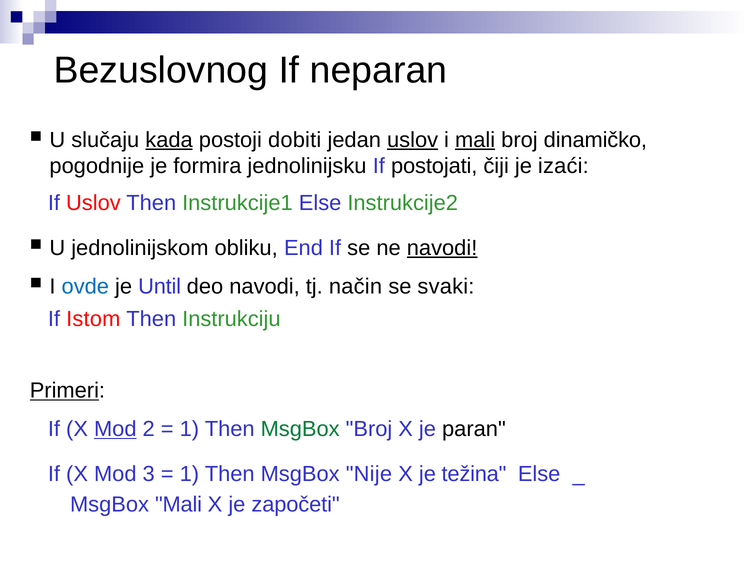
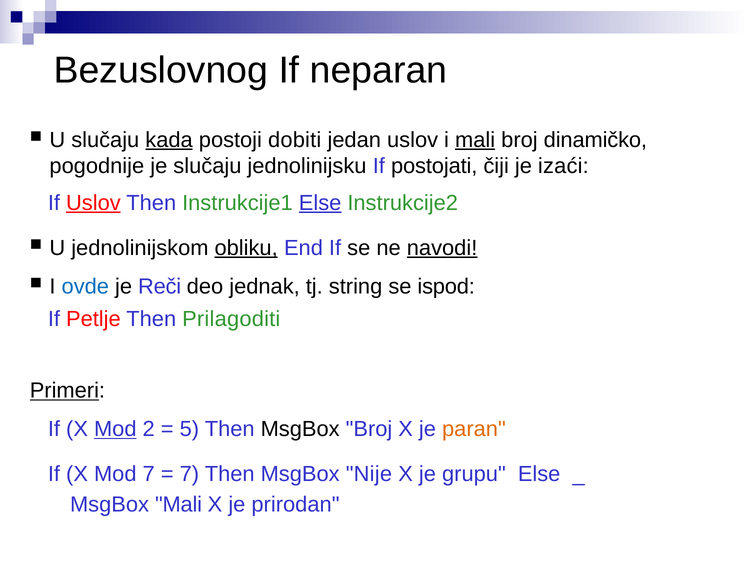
uslov underline: present -> none (413, 140)
je formira: formira -> slučaju (207, 166)
Uslov underline: none -> present (93, 203)
Else underline: none -> present (320, 203)
obliku underline: none -> present (246, 248)
Until: Until -> Reči (160, 287)
deo navodi: navodi -> jednak (265, 287)
način: način -> string (356, 287)
svaki: svaki -> ispod (446, 287)
Istom: Istom -> Petlje (93, 319)
Instrukciju: Instrukciju -> Prilagoditi (231, 319)
1: 1 -> 5 (189, 429)
MsgBox colour: green -> black (300, 429)
paran colour: black -> orange (474, 429)
Mod 3: 3 -> 7 (149, 474)
1: 1 -> 7 (189, 474)
težina: težina -> grupu (474, 474)
započeti: započeti -> prirodan (295, 505)
